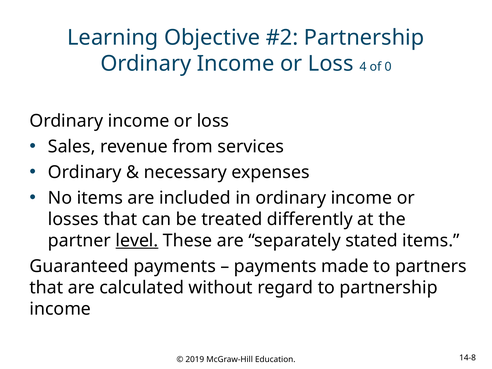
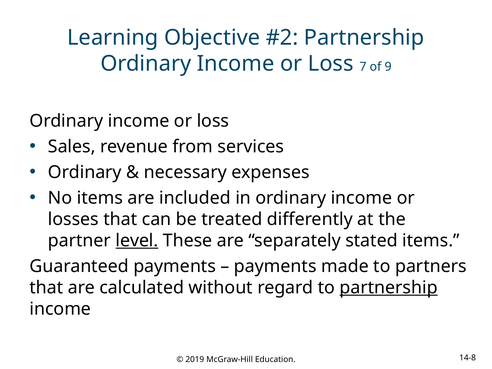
4: 4 -> 7 (363, 67)
0: 0 -> 9 (388, 67)
partnership underline: none -> present (389, 288)
